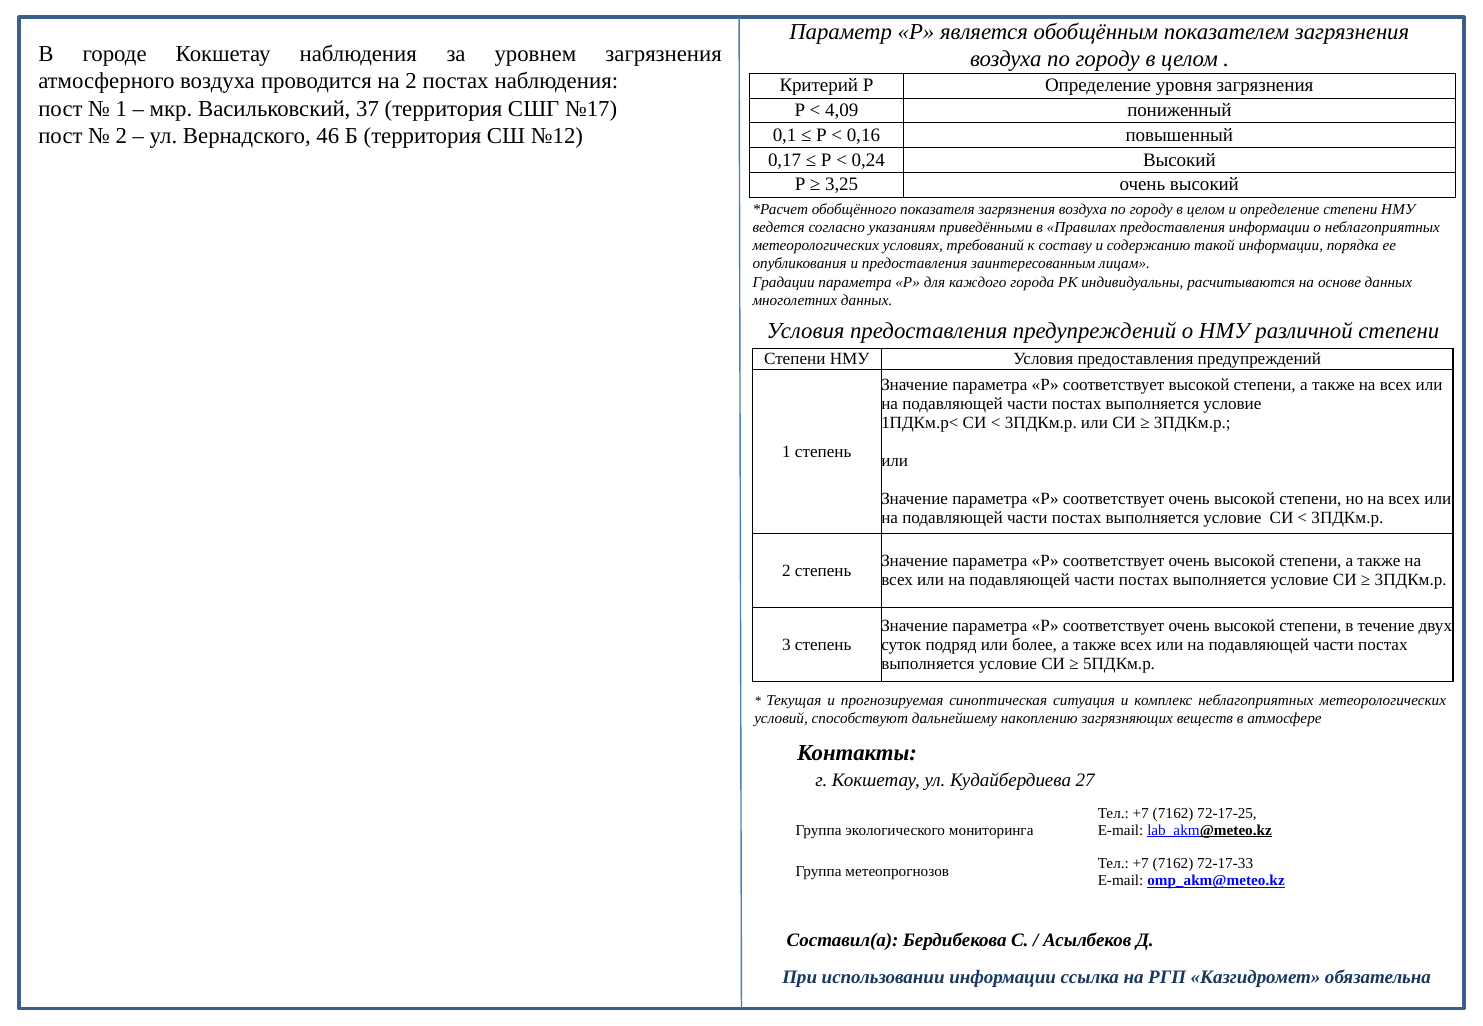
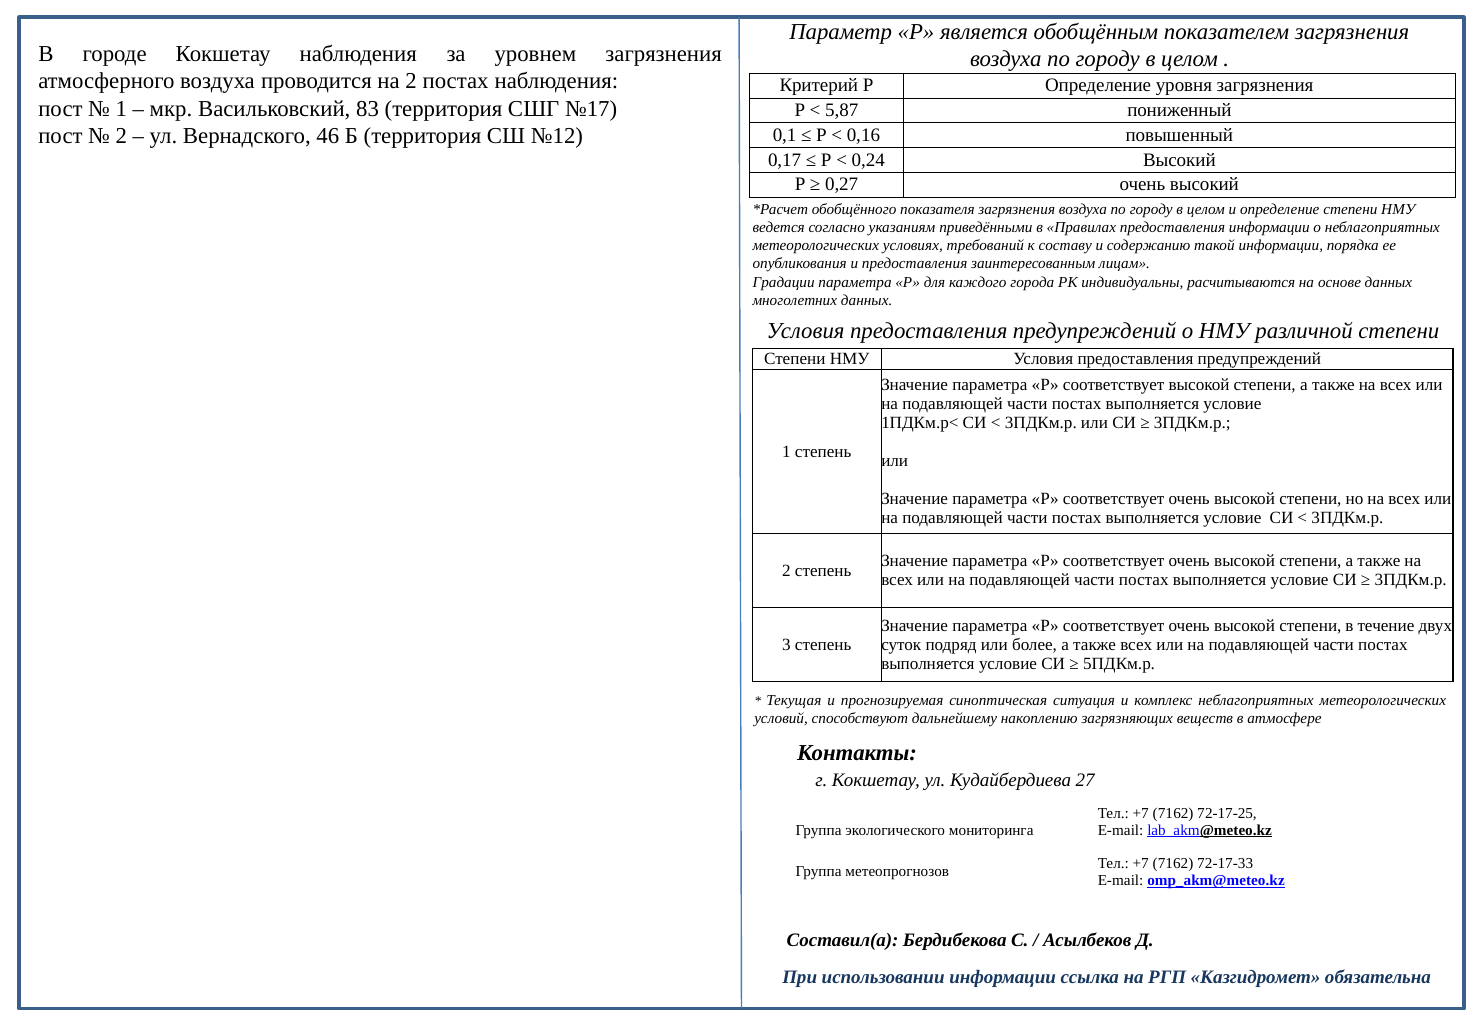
37: 37 -> 83 (368, 109)
4,09: 4,09 -> 5,87 (842, 110)
3,25: 3,25 -> 0,27 (842, 185)
